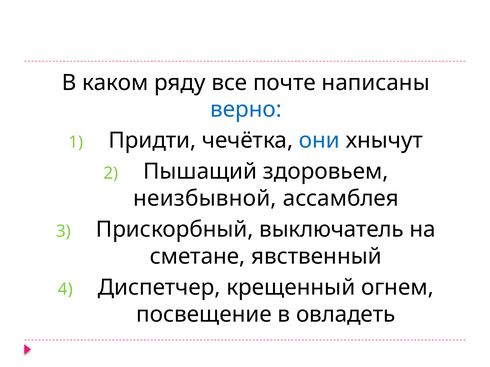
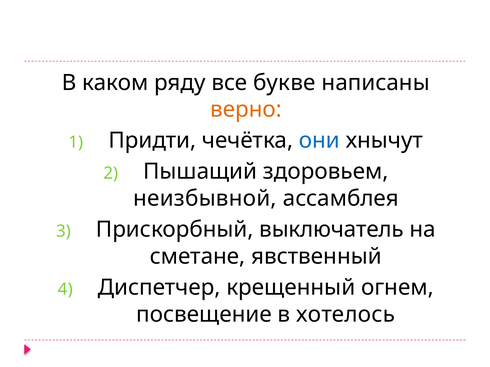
почте: почте -> букве (284, 83)
верно colour: blue -> orange (246, 110)
овладеть: овладеть -> хотелось (346, 315)
